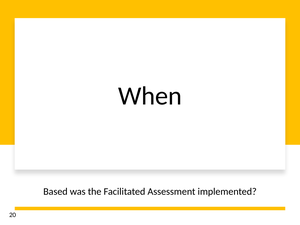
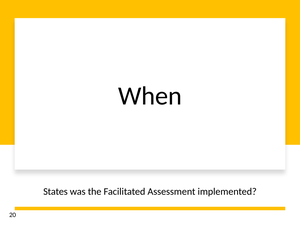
Based: Based -> States (55, 192)
